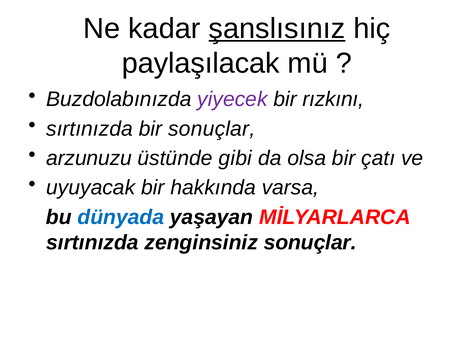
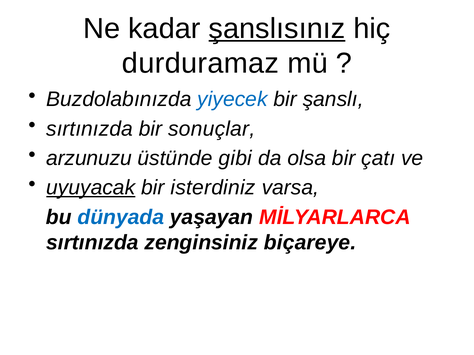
paylaşılacak: paylaşılacak -> durduramaz (201, 63)
yiyecek colour: purple -> blue (232, 99)
rızkını: rızkını -> şanslı (333, 99)
uyuyacak underline: none -> present (91, 188)
hakkında: hakkında -> isterdiniz (213, 188)
zenginsiniz sonuçlar: sonuçlar -> biçareye (310, 243)
